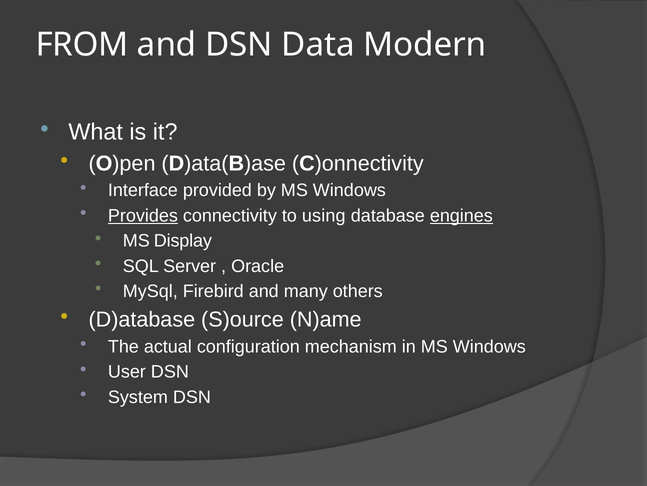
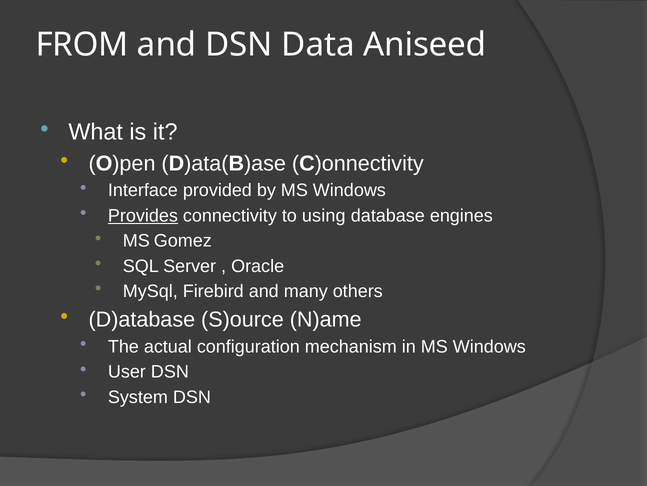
Modern: Modern -> Aniseed (425, 45)
engines underline: present -> none (461, 215)
Display: Display -> Gomez (183, 241)
